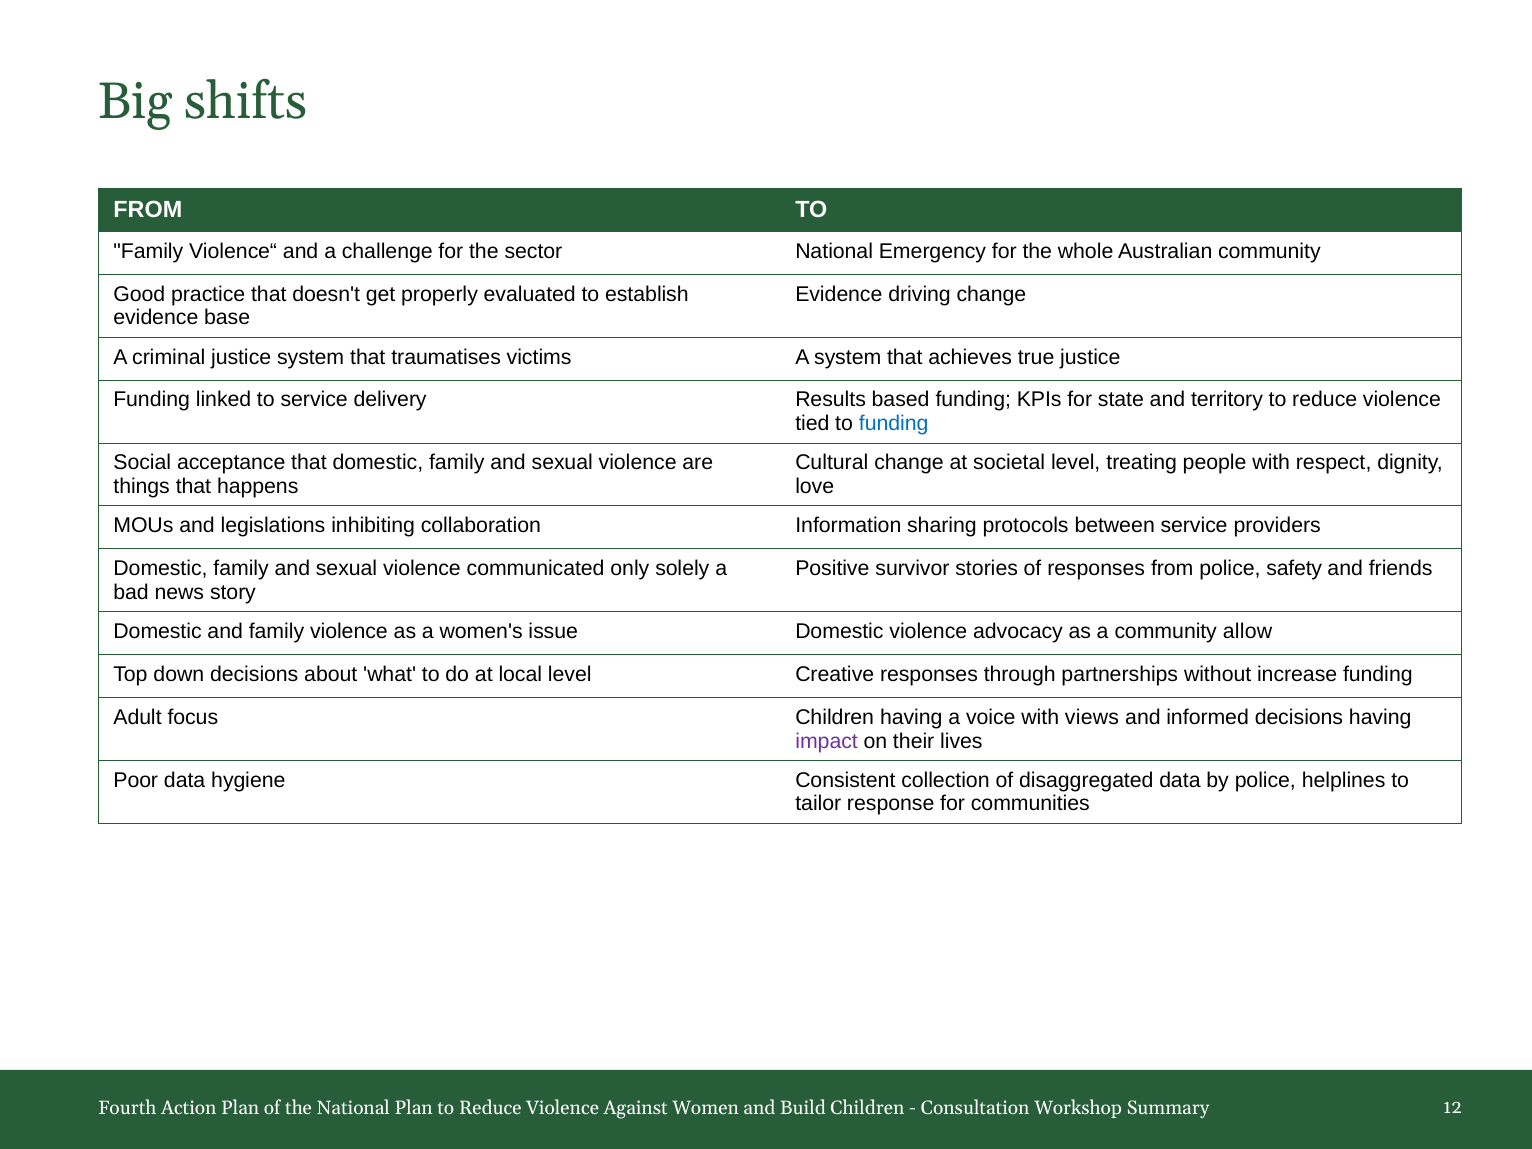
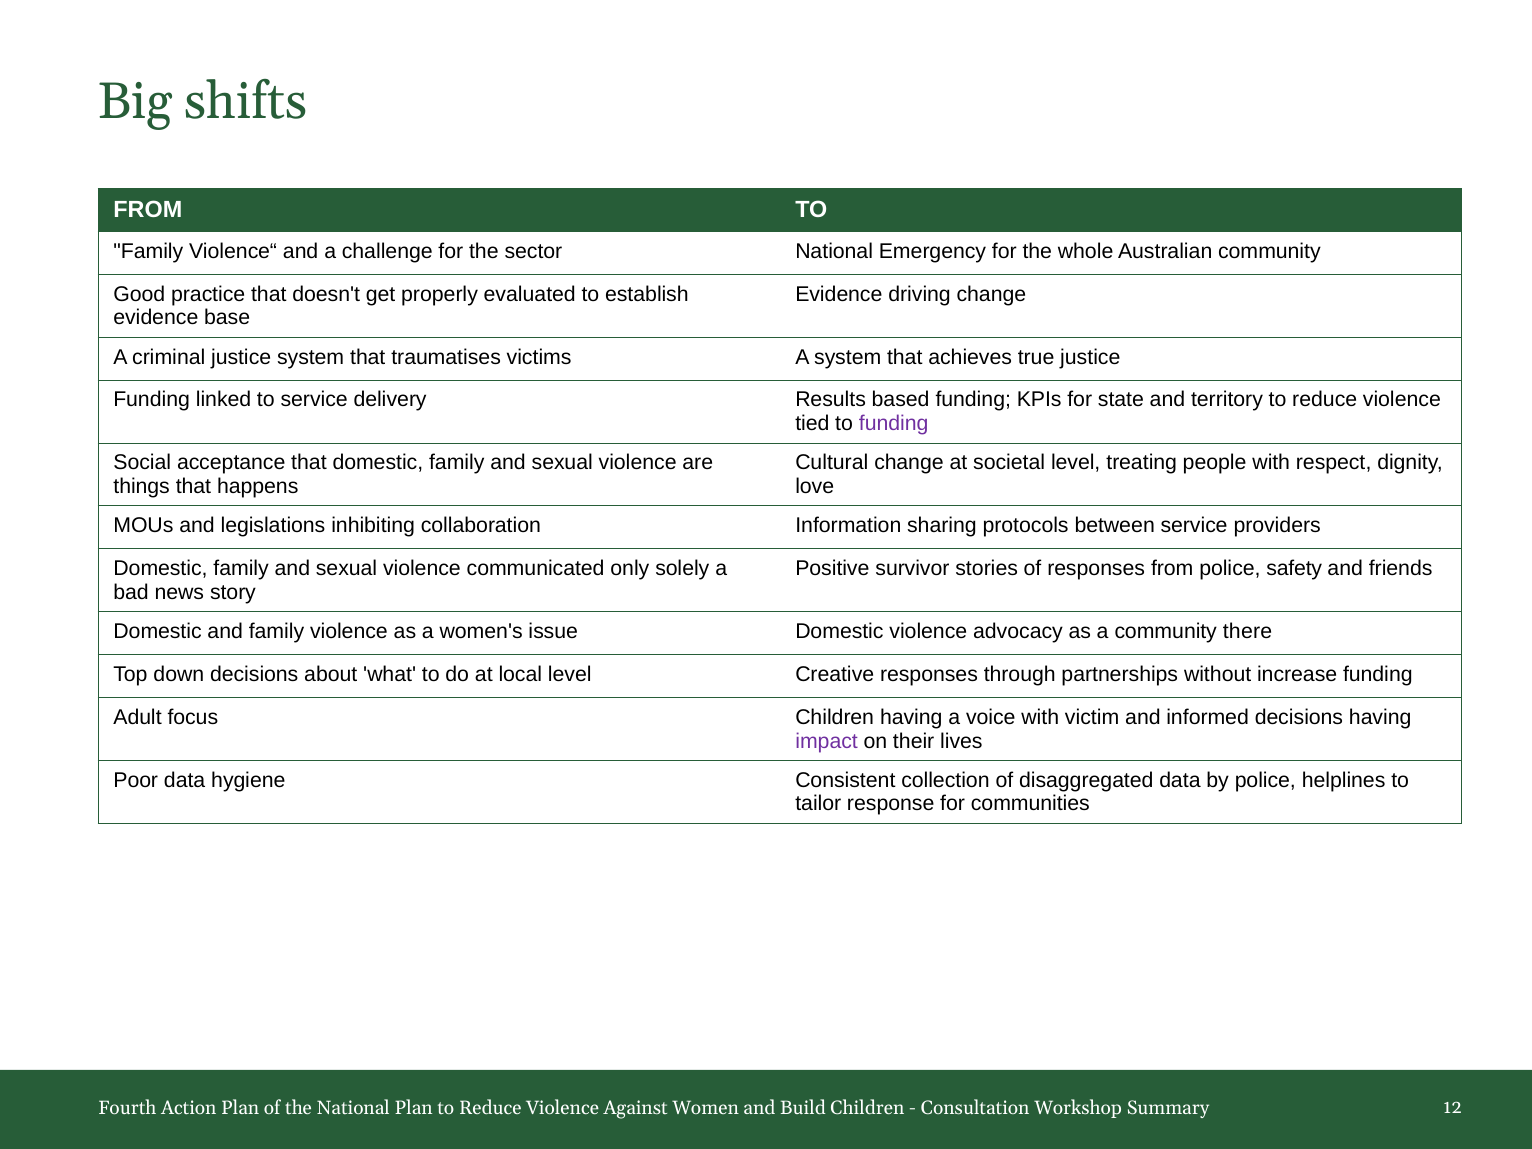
funding colour: blue -> purple (894, 424)
allow: allow -> there (1248, 632)
views: views -> victim (1092, 717)
